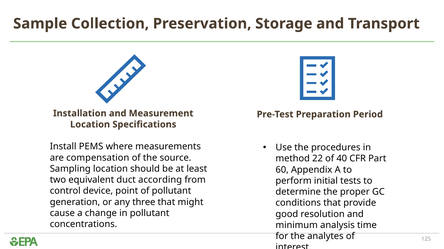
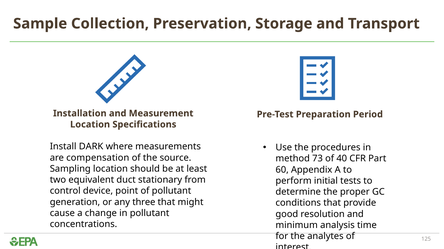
PEMS: PEMS -> DARK (91, 147)
22: 22 -> 73 (318, 159)
according: according -> stationary (160, 180)
